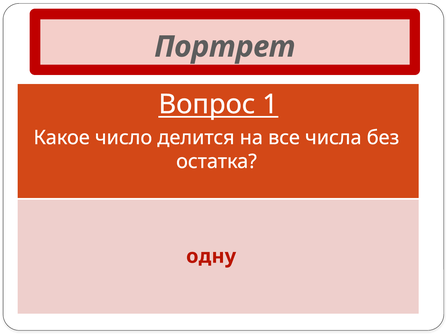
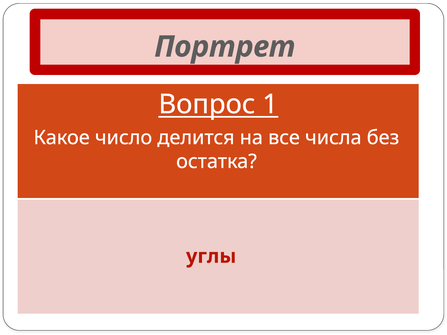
одну: одну -> углы (211, 256)
